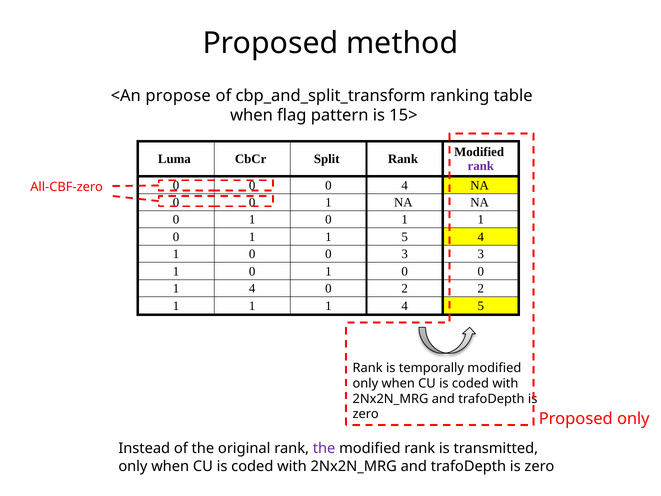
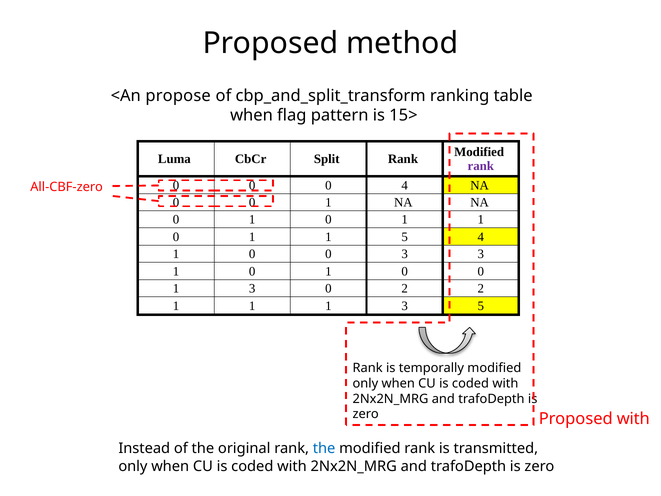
4: 4 -> 3 (252, 288)
1 1 4: 4 -> 3 (405, 306)
Proposed only: only -> with (633, 418)
the colour: purple -> blue (324, 448)
